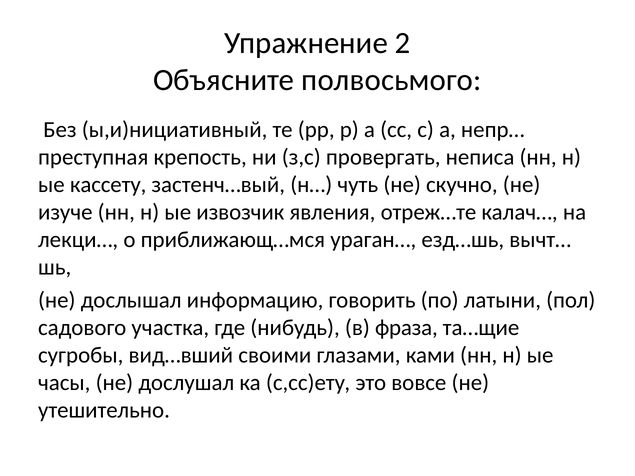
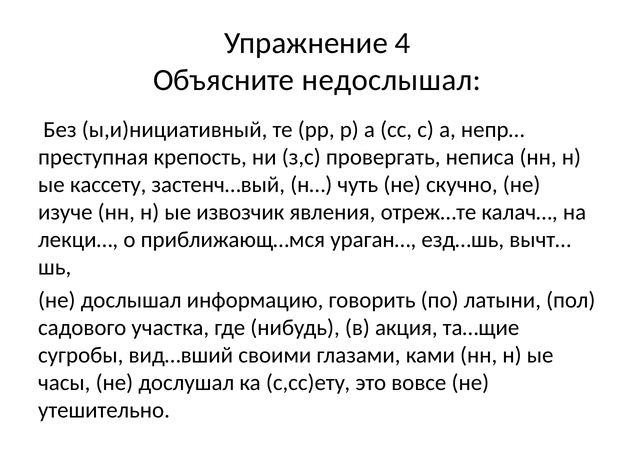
2: 2 -> 4 (403, 43)
полвосьмого: полвосьмого -> недослышал (391, 80)
фраза: фраза -> акция (406, 328)
